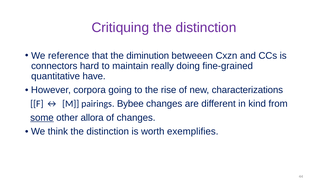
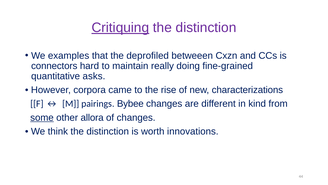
Critiquing underline: none -> present (120, 28)
reference: reference -> examples (69, 55)
diminution: diminution -> deprofiled (148, 55)
have: have -> asks (94, 76)
going: going -> came (120, 90)
exemplifies: exemplifies -> innovations (193, 131)
